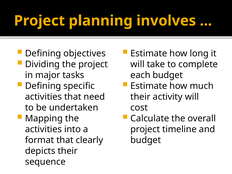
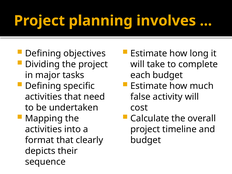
their: their -> false (140, 97)
